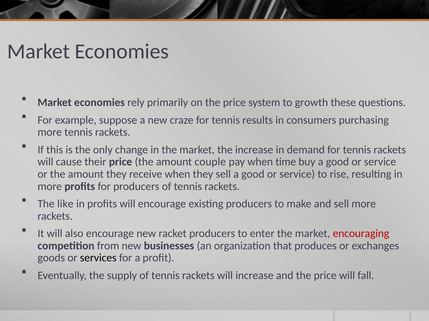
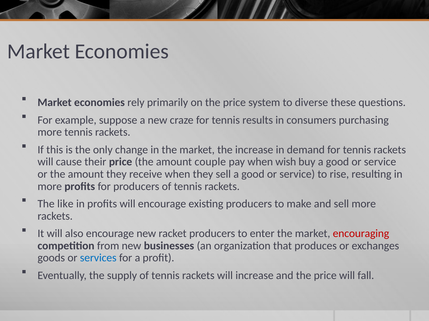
growth: growth -> diverse (312, 103)
time: time -> wish (286, 162)
services colour: black -> blue (98, 259)
